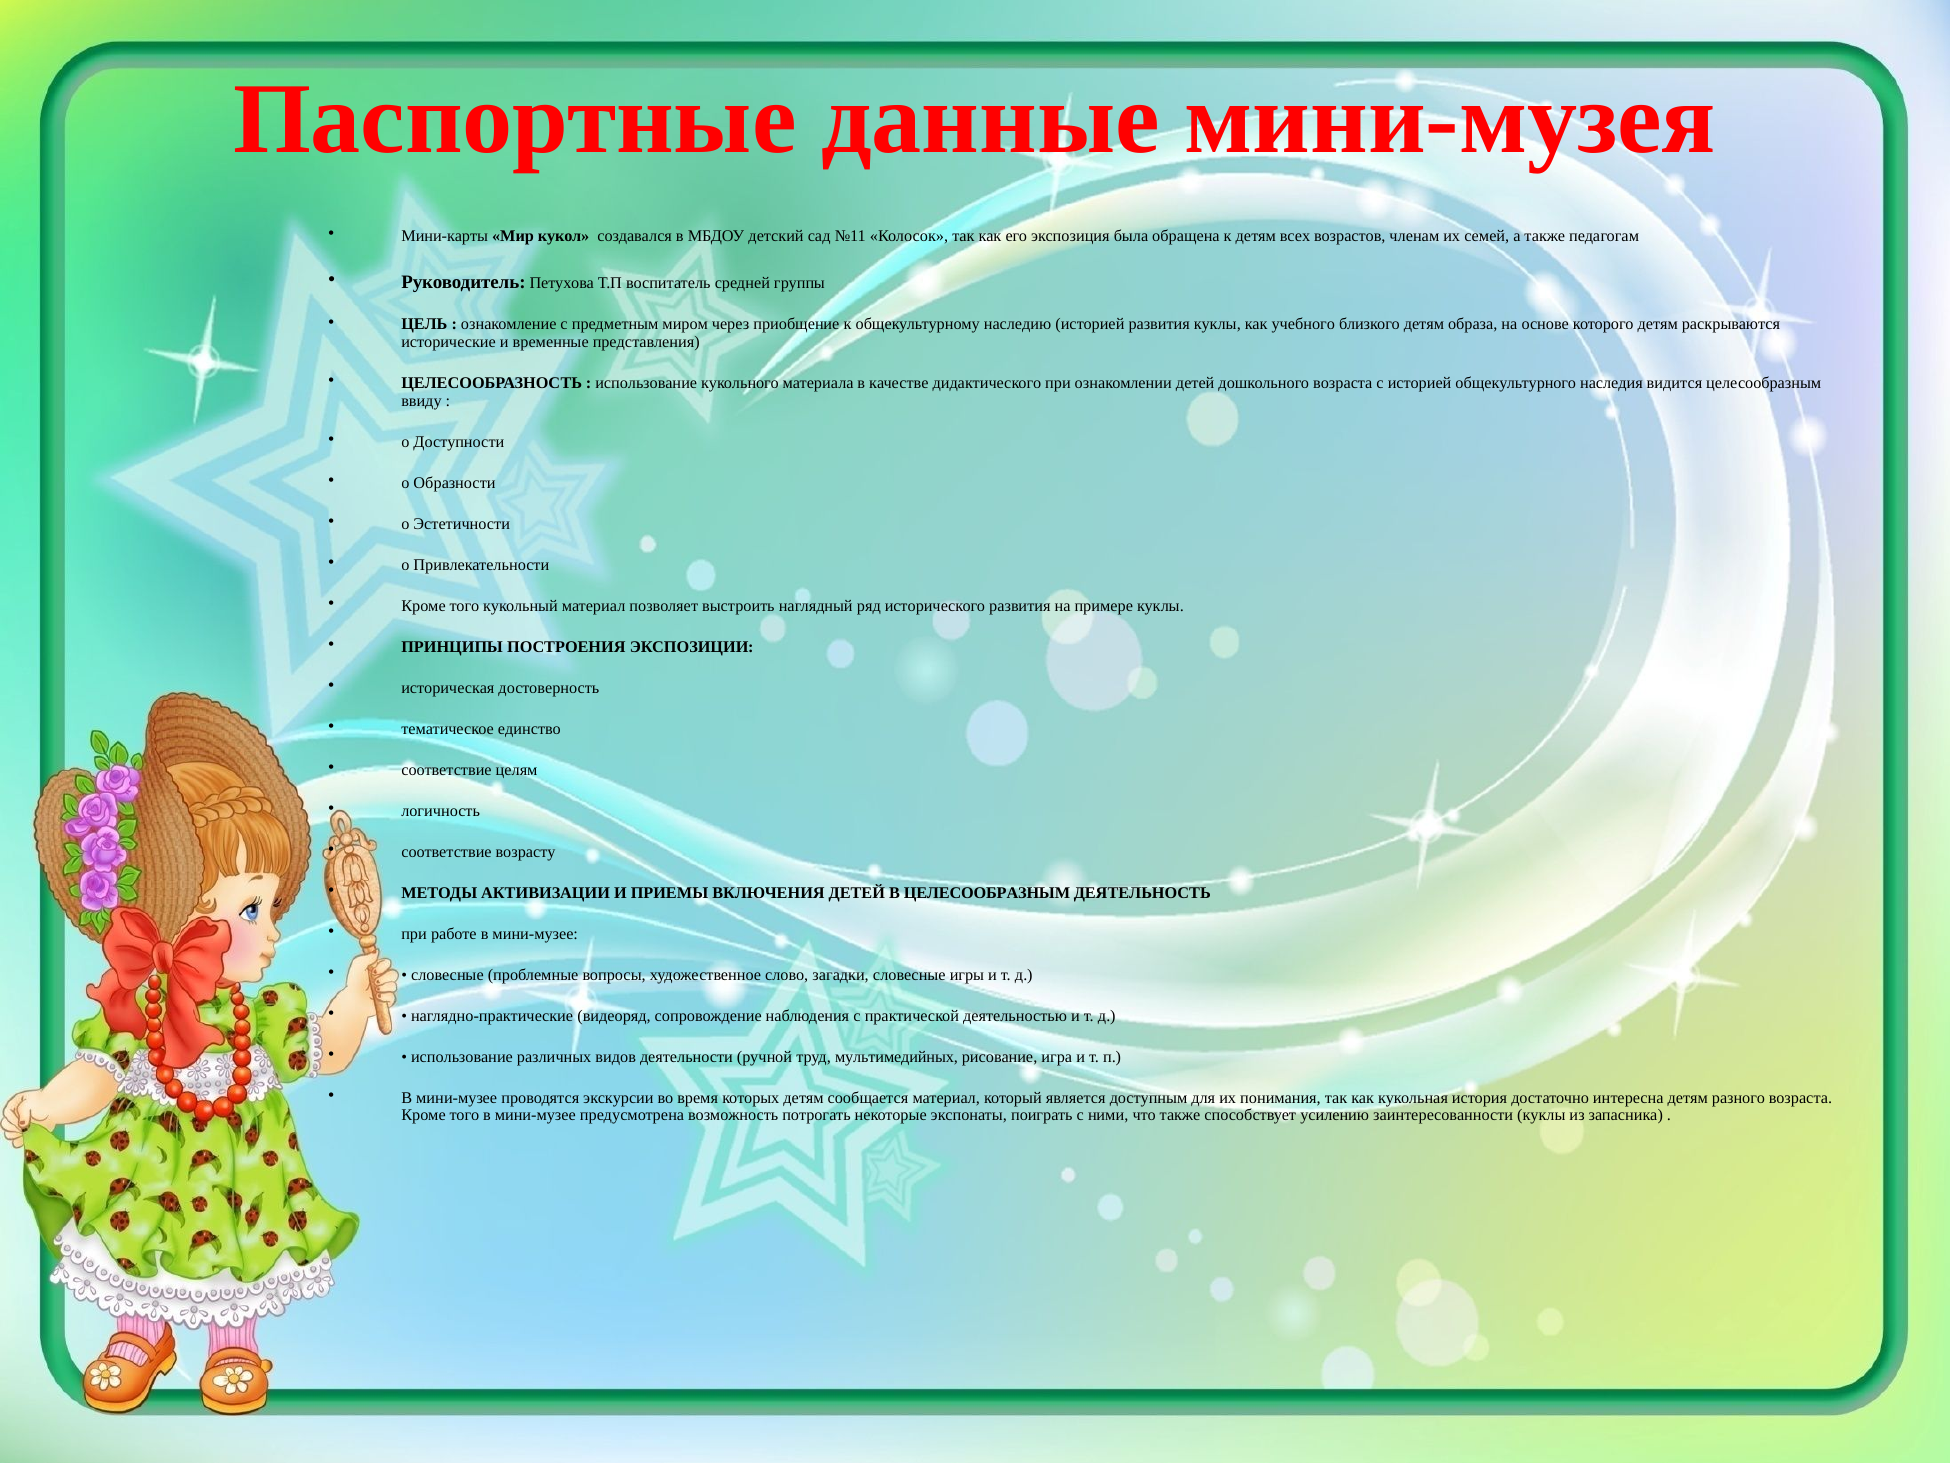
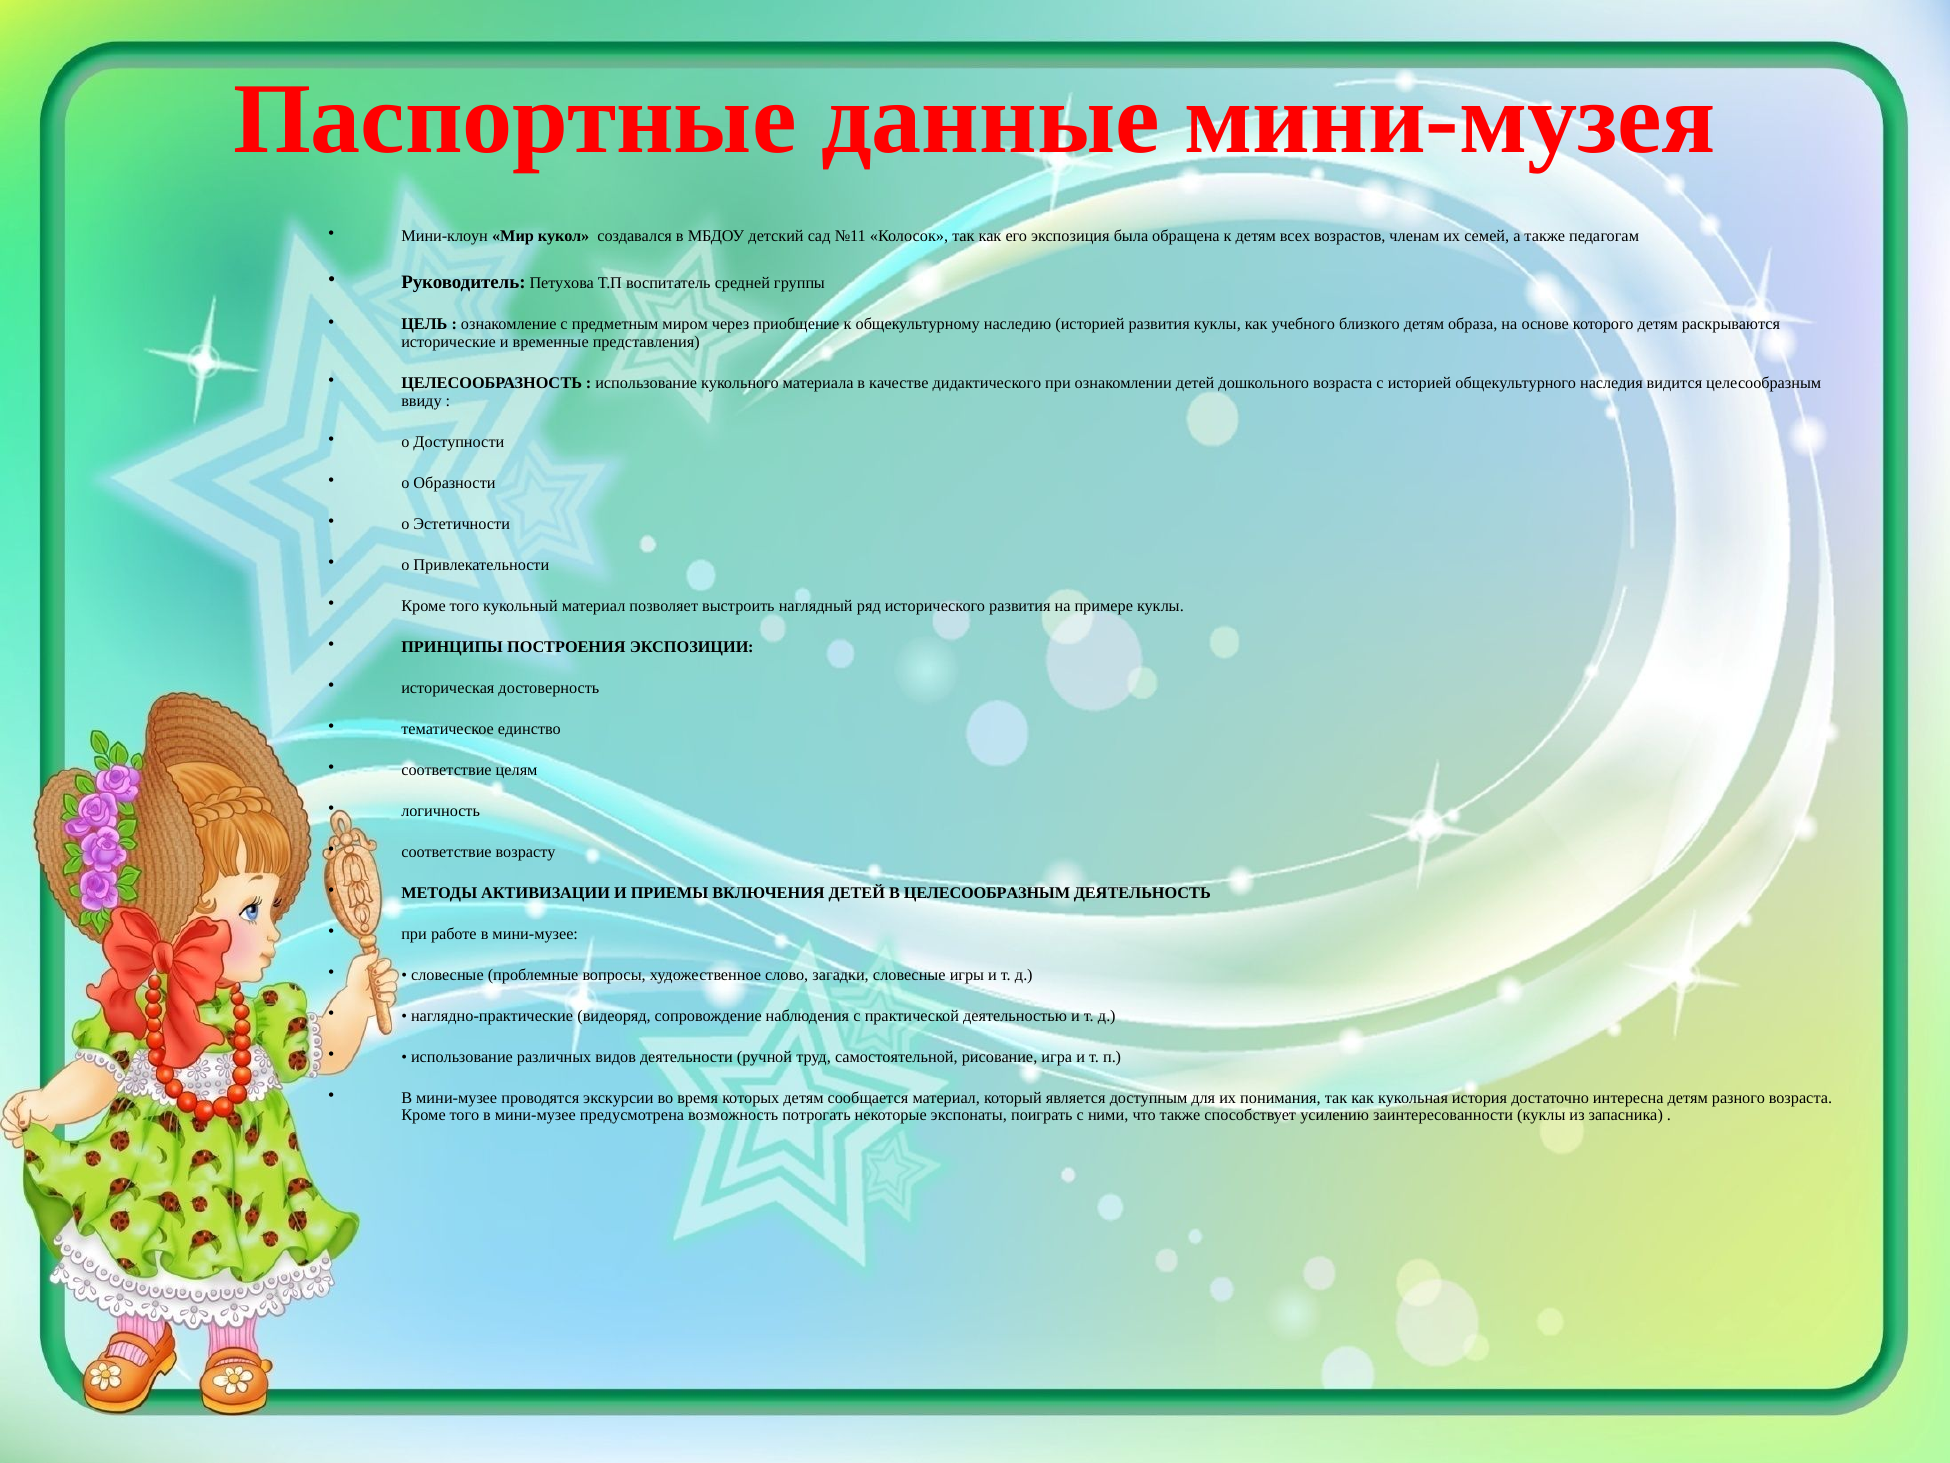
Мини-карты: Мини-карты -> Мини-клоун (445, 236)
мультимедийных: мультимедийных -> самостоятельной (896, 1057)
